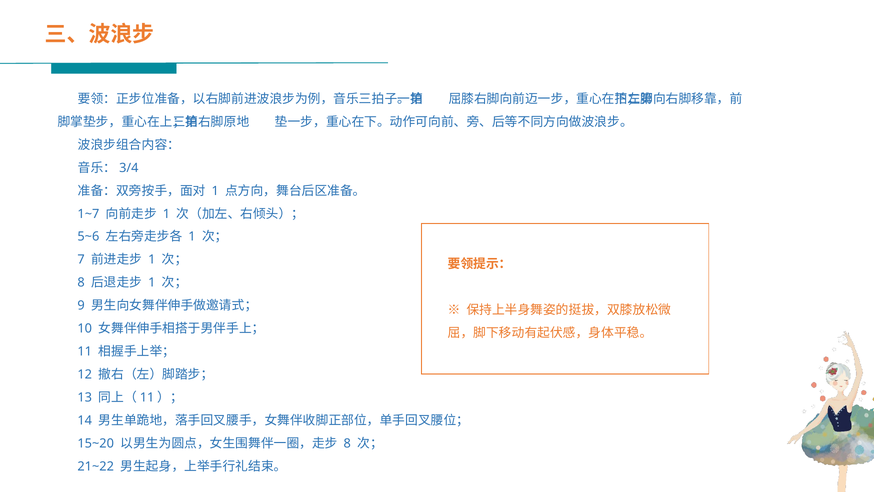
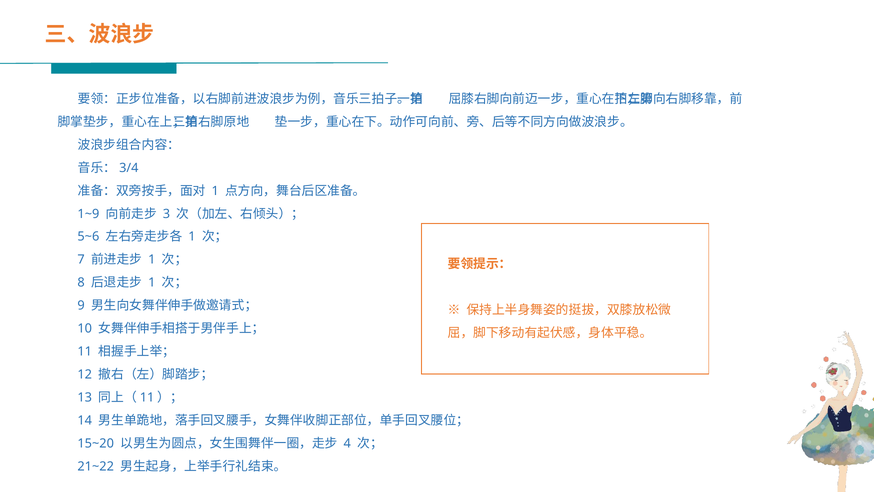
1~7: 1~7 -> 1~9 (88, 214)
1: 1 -> 3 (166, 214)
8: 8 -> 4 (347, 443)
